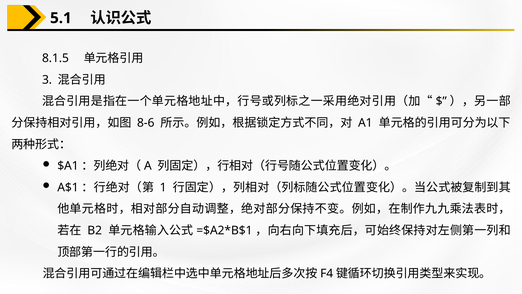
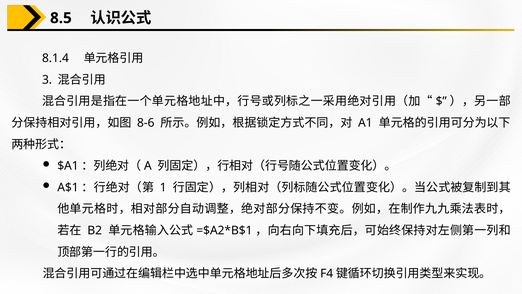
5.1: 5.1 -> 8.5 (61, 18)
8.1.5: 8.1.5 -> 8.1.4 (55, 58)
